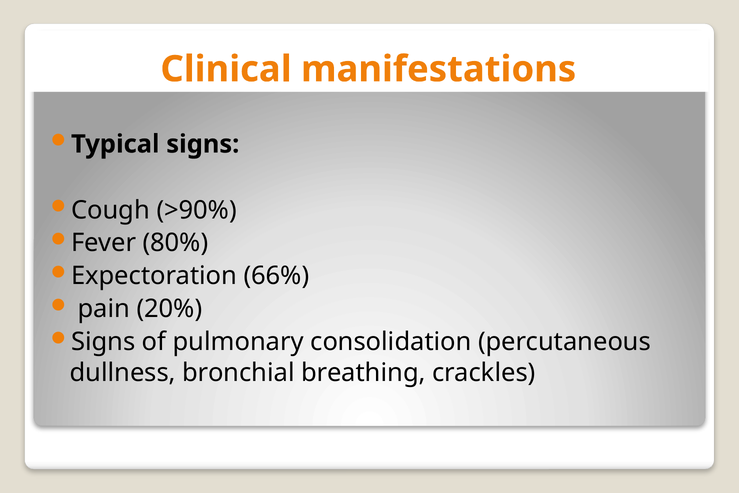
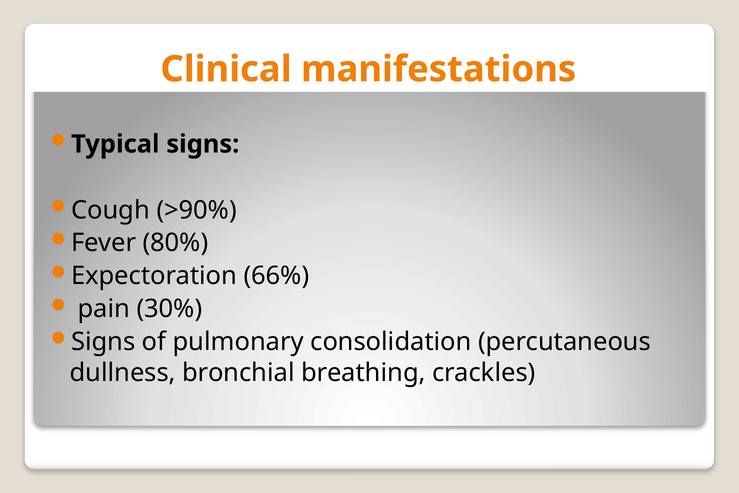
20%: 20% -> 30% (169, 309)
